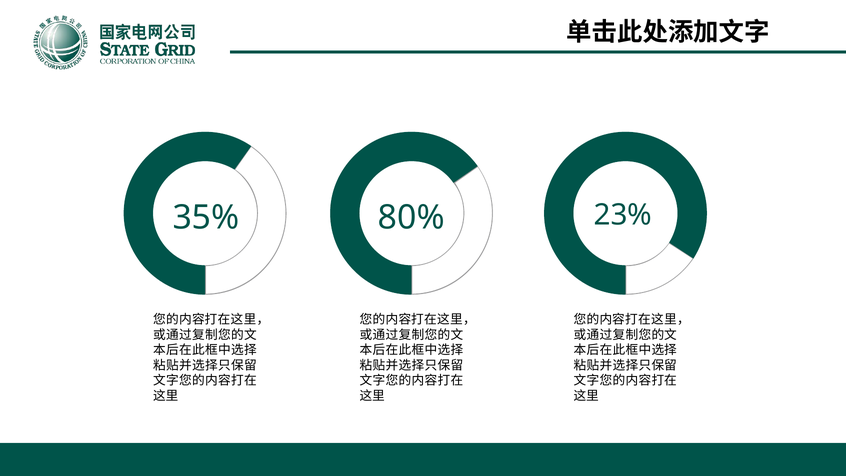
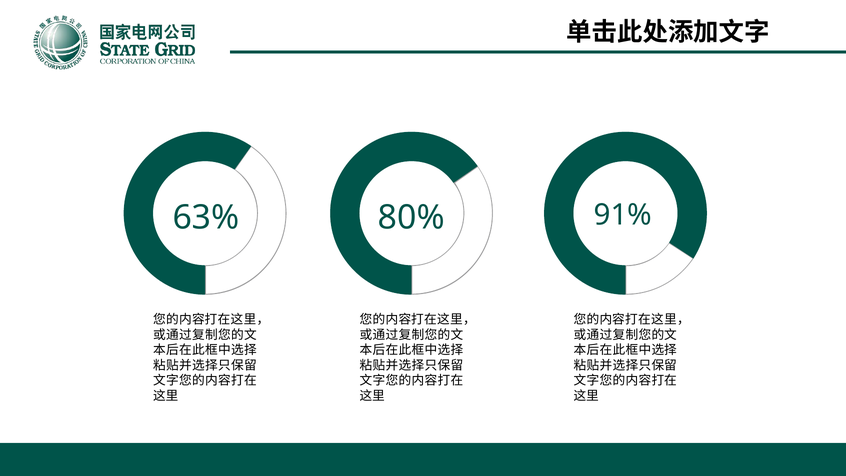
35%: 35% -> 63% (206, 218)
23%: 23% -> 91% (623, 215)
